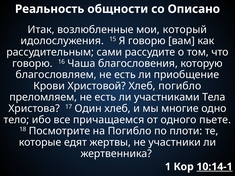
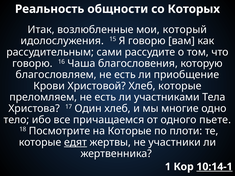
Описано: Описано -> Которых (194, 9)
Хлеб погибло: погибло -> которые (180, 86)
на Погибло: Погибло -> Которые (130, 131)
едят underline: none -> present (75, 142)
